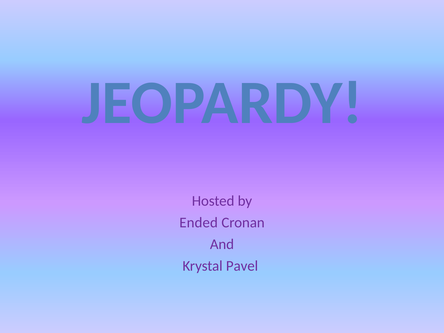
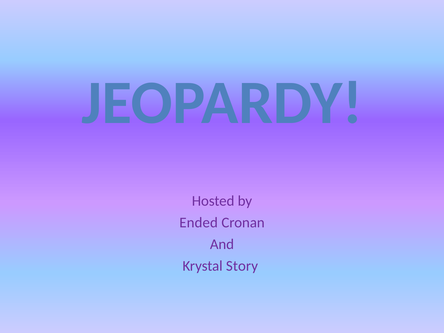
Pavel: Pavel -> Story (242, 266)
